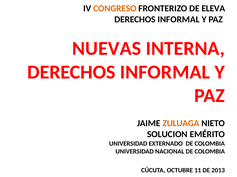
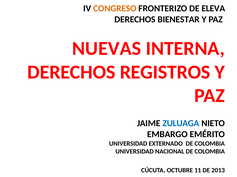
INFORMAL: INFORMAL -> BIENESTAR (179, 19)
INFORMAL: INFORMAL -> REGISTROS (165, 72)
ZULUAGA colour: orange -> blue (181, 124)
SOLUCION: SOLUCION -> EMBARGO (167, 135)
